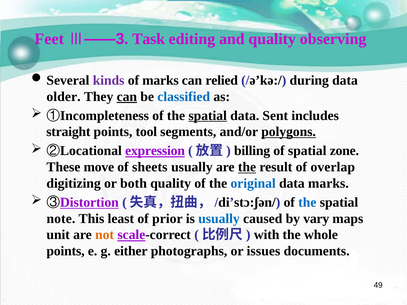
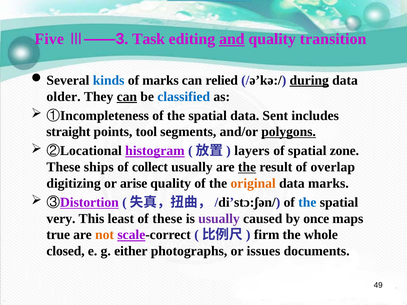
Feet: Feet -> Five (49, 39)
and underline: none -> present (232, 39)
observing: observing -> transition (333, 39)
kinds colour: purple -> blue (109, 80)
during underline: none -> present (309, 80)
spatial underline: present -> none (208, 116)
expression: expression -> histogram (155, 151)
billing: billing -> layers (252, 151)
move: move -> ships (99, 167)
sheets: sheets -> collect (150, 167)
both: both -> arise (134, 183)
original colour: blue -> orange (253, 183)
note: note -> very (61, 219)
of prior: prior -> these (167, 219)
usually colour: blue -> purple (219, 219)
vary: vary -> once (316, 219)
unit: unit -> true (58, 235)
with: with -> firm (267, 235)
points: points -> closed (66, 251)
